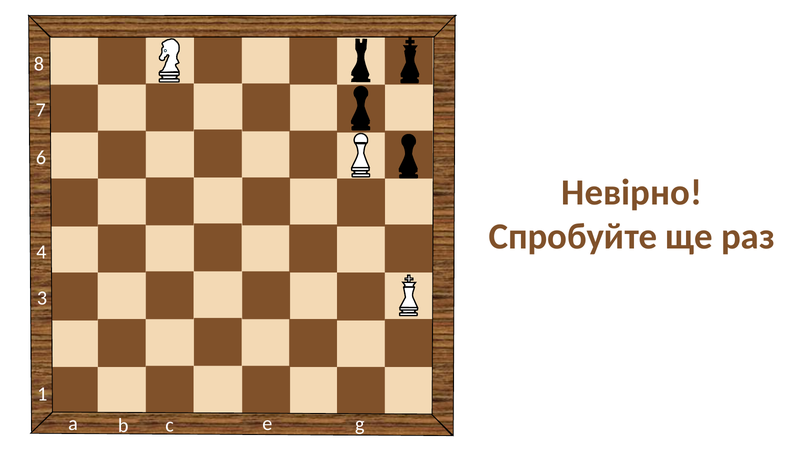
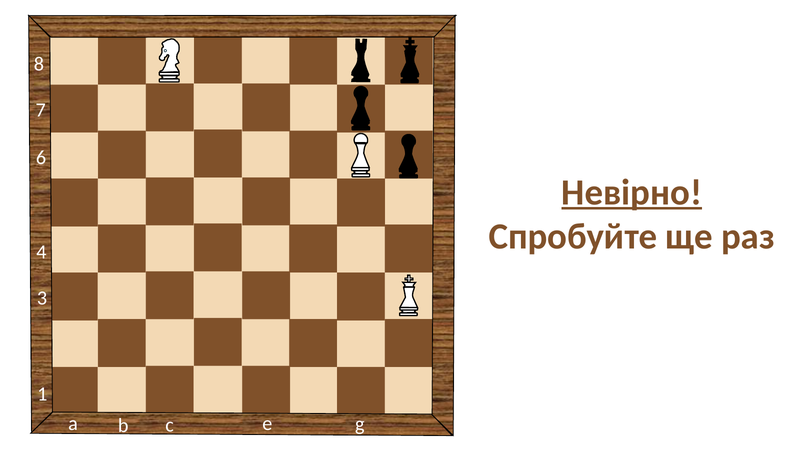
Невірно underline: none -> present (632, 192)
